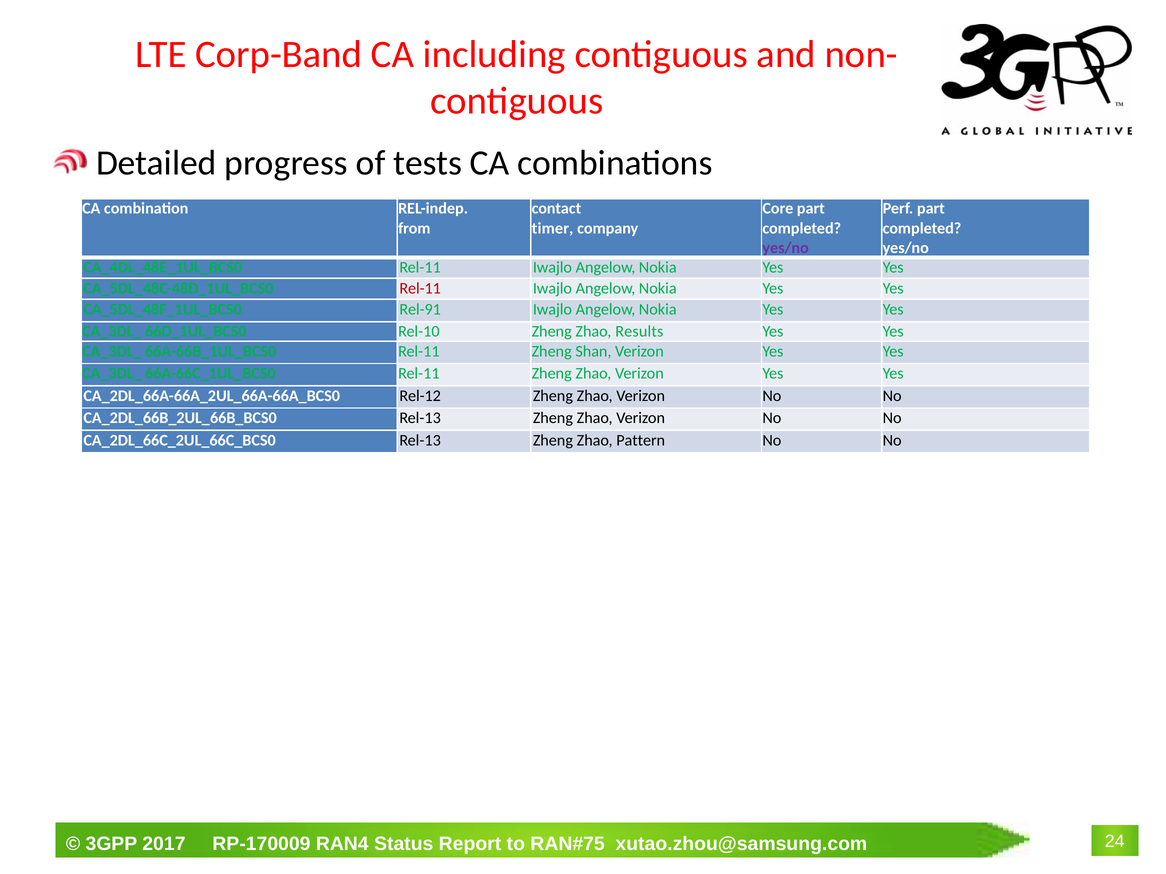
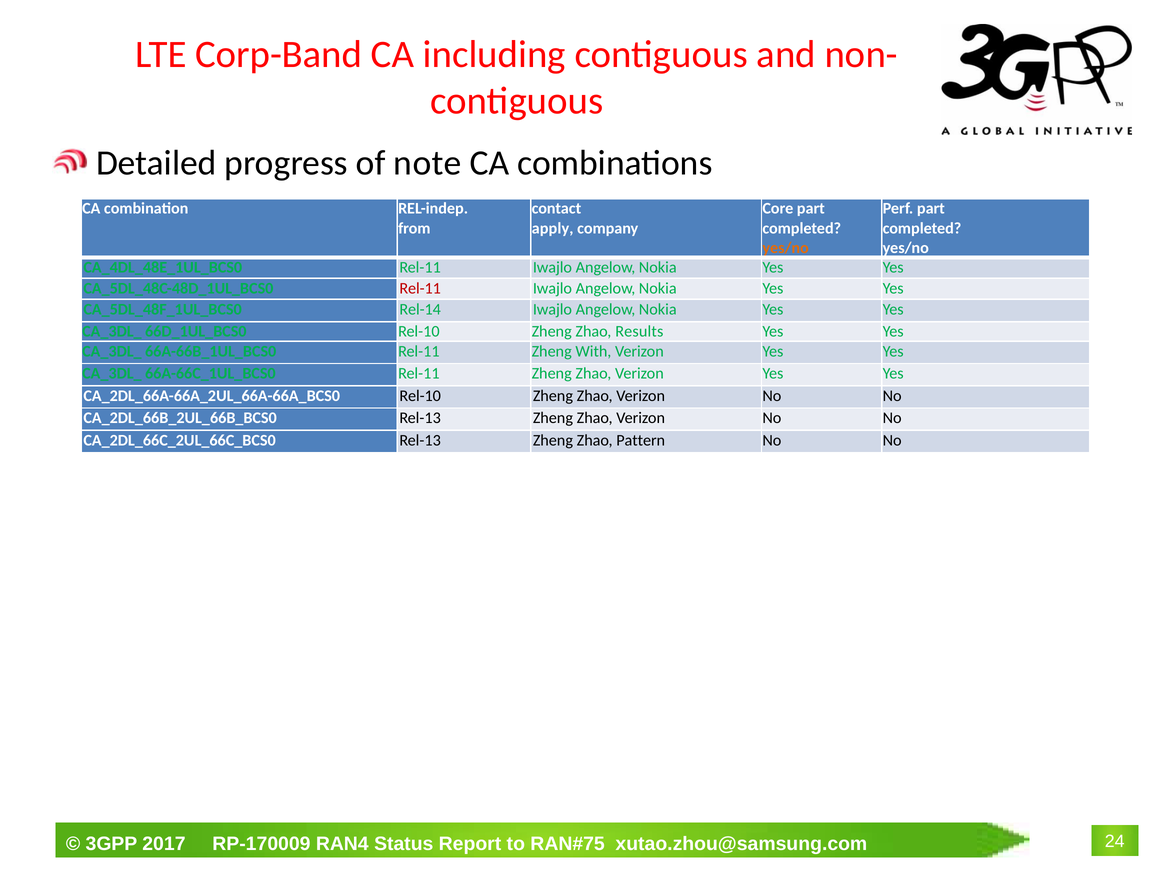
tests: tests -> note (428, 163)
timer: timer -> apply (553, 228)
yes/no colour: purple -> orange (786, 248)
Rel-91: Rel-91 -> Rel-14 (420, 310)
Shan: Shan -> With (593, 351)
Rel-12: Rel-12 -> Rel-10 (420, 396)
